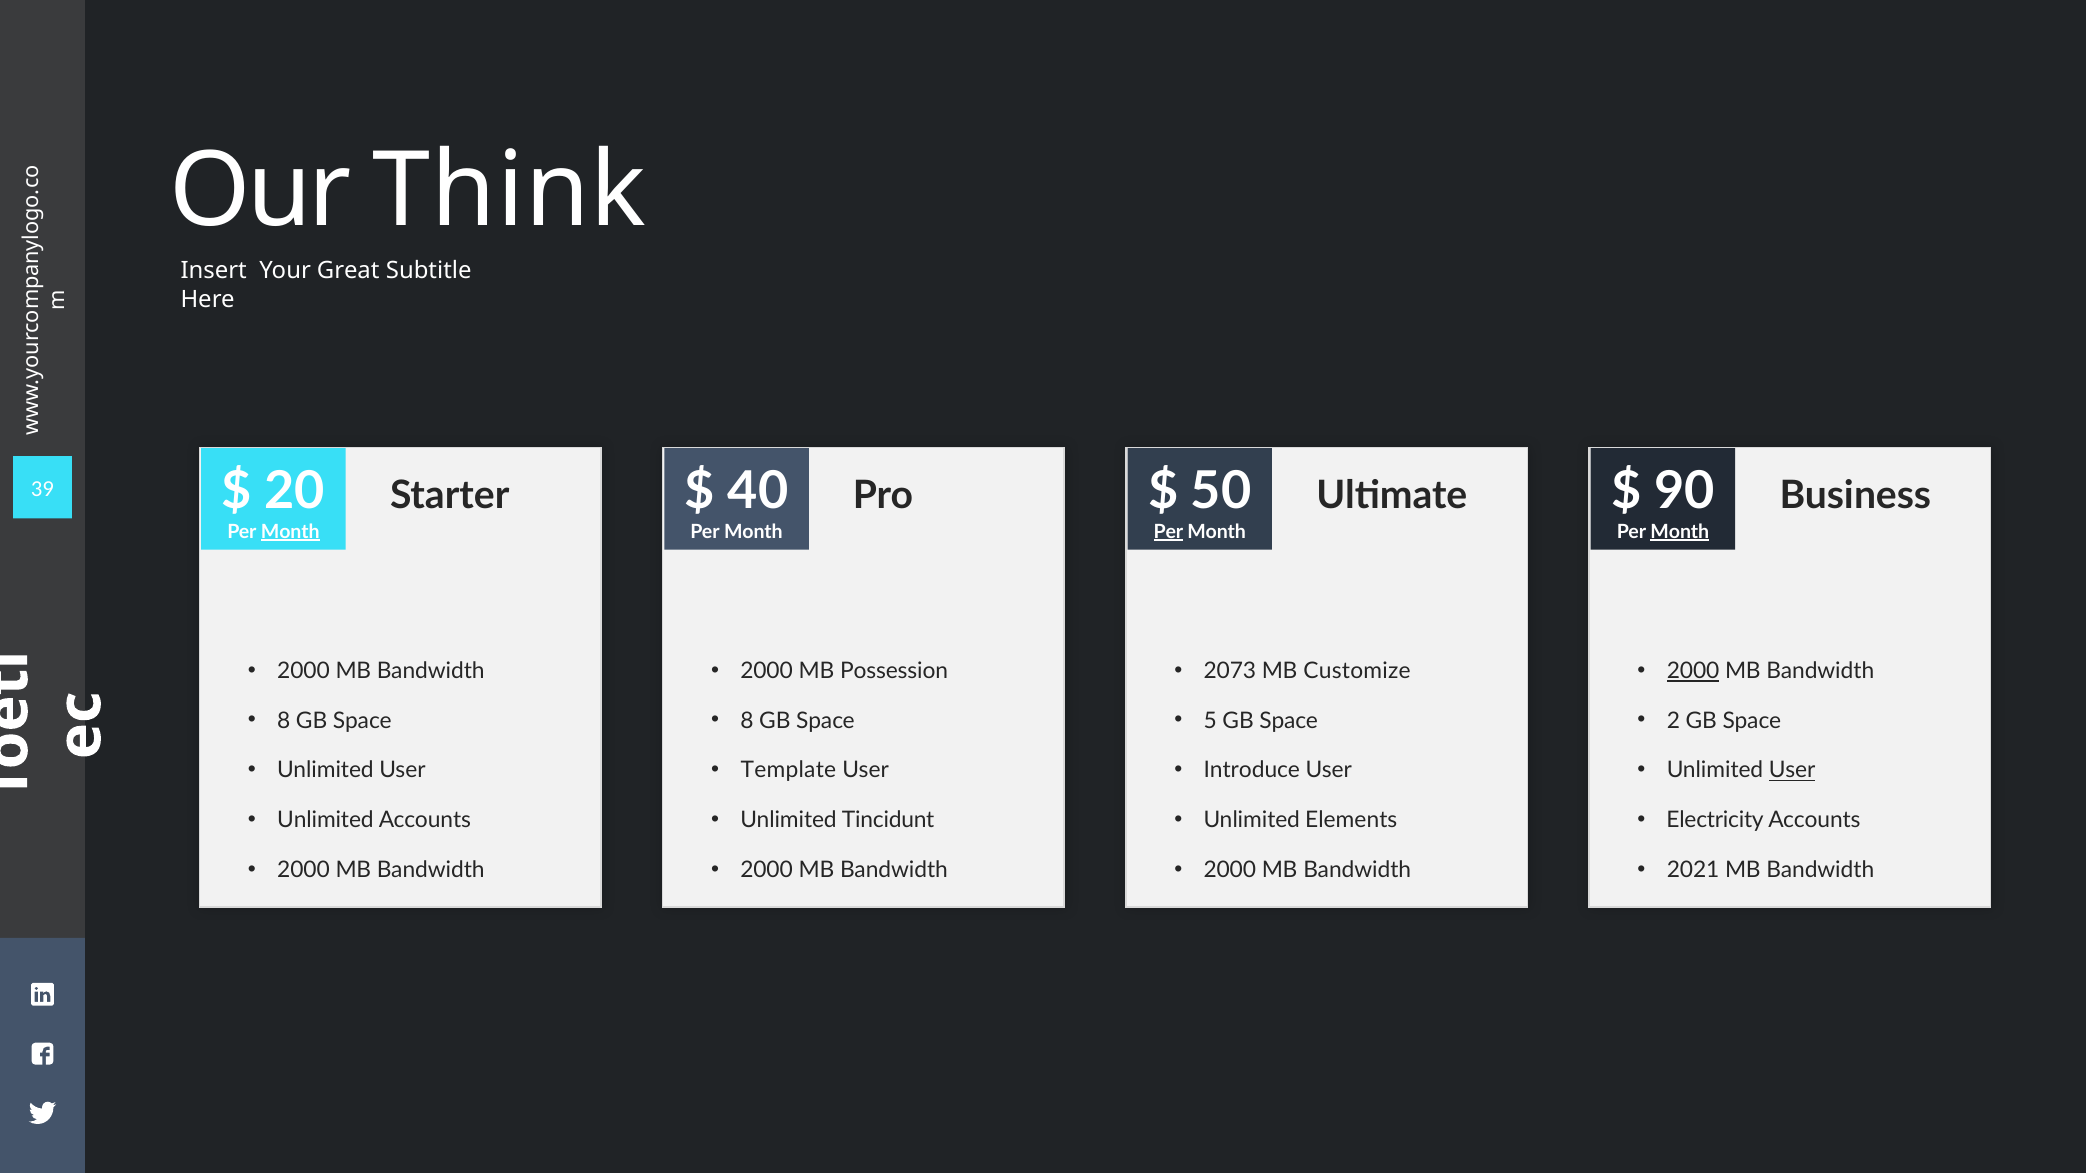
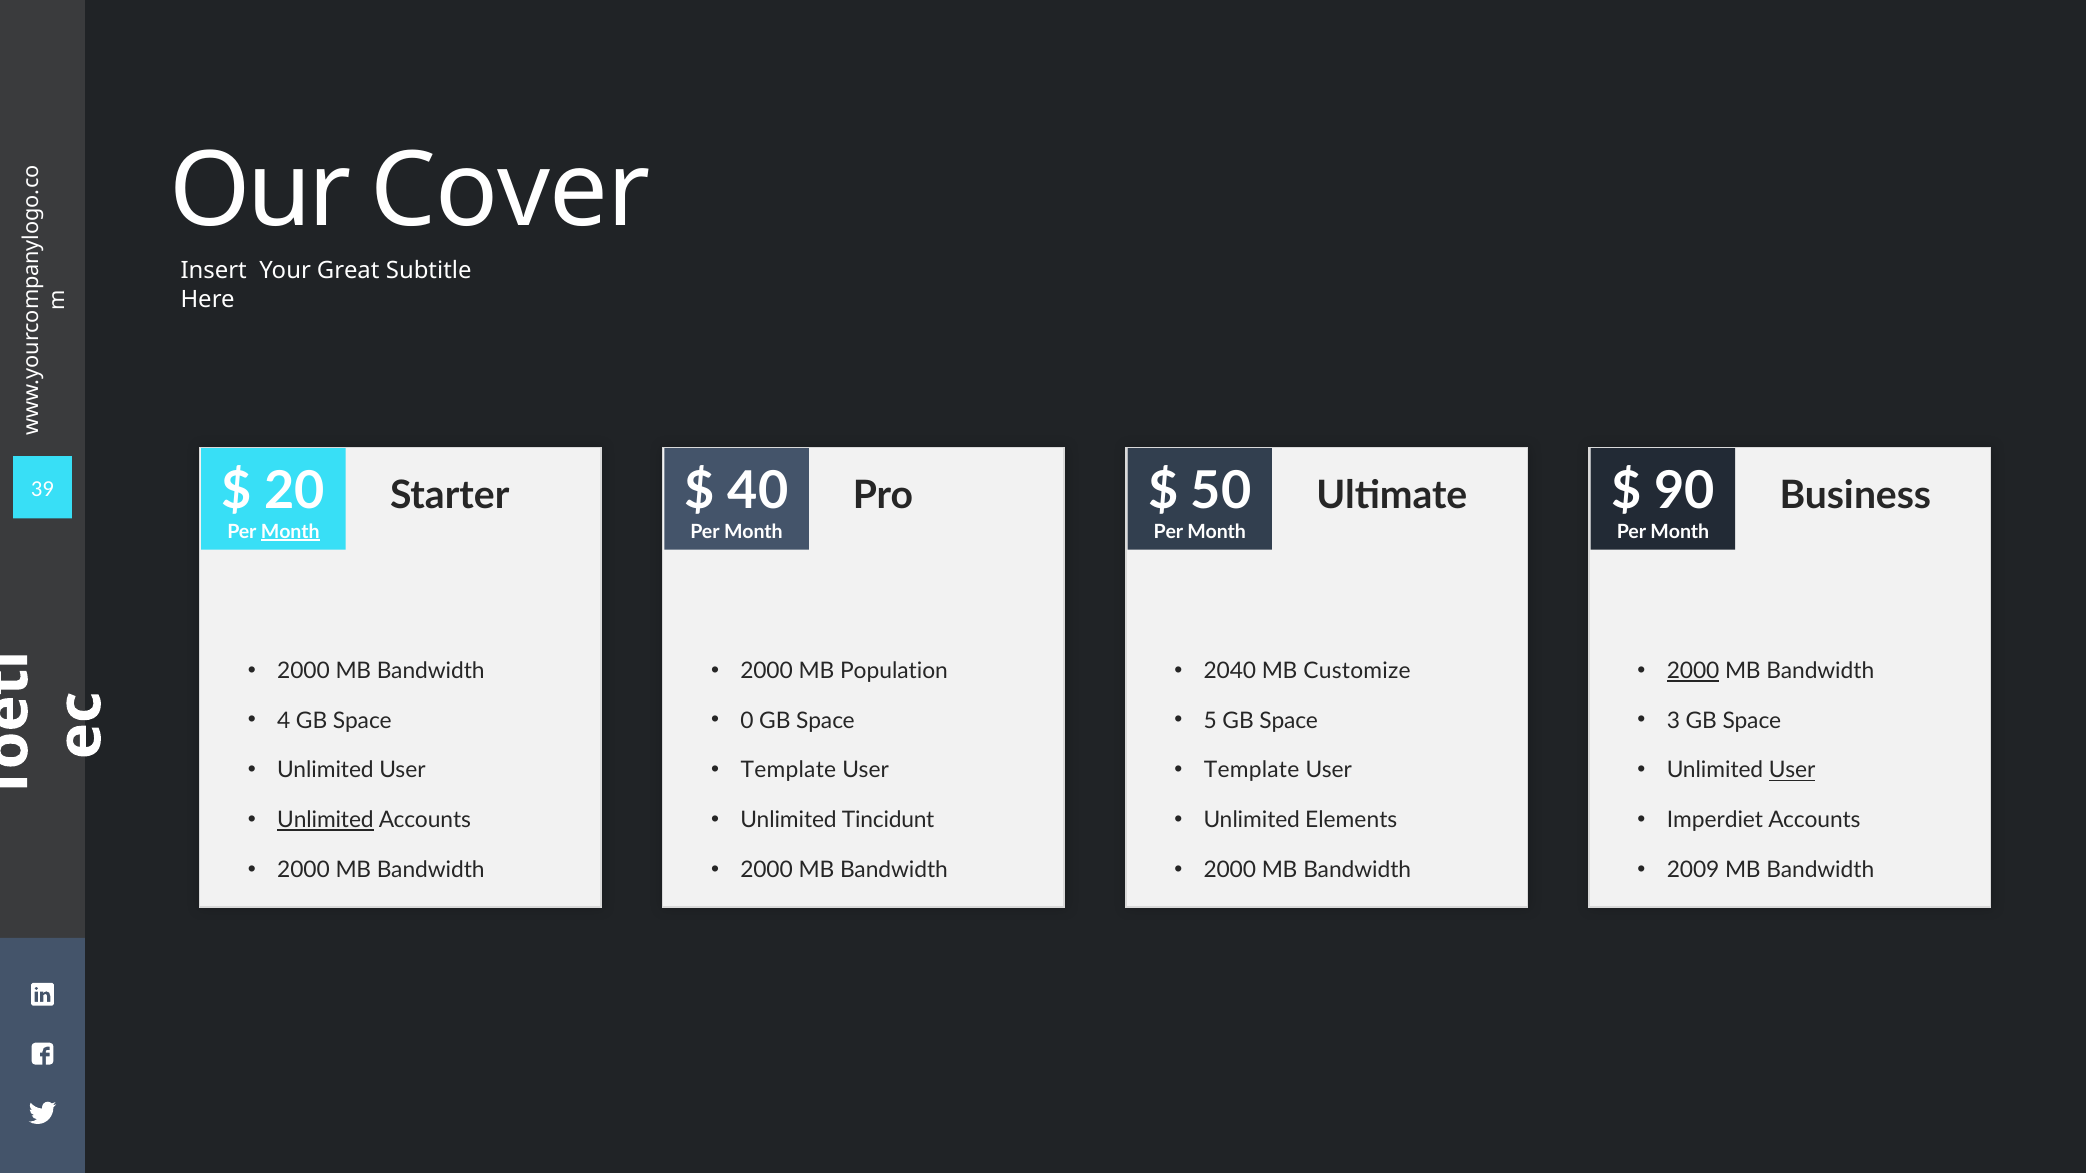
Think: Think -> Cover (511, 191)
Per underline: present -> none (1168, 532)
Month underline: present -> none (1680, 532)
Possession: Possession -> Population (894, 671)
2073: 2073 -> 2040 (1230, 671)
8: 8 -> 4 (284, 721)
8: 8 -> 0 (747, 721)
2: 2 -> 3 (1673, 721)
Introduce: Introduce -> Template (1252, 771)
Unlimited underline: none -> present (325, 820)
Electricity: Electricity -> Imperdiet (1715, 820)
2021: 2021 -> 2009 (1693, 870)
